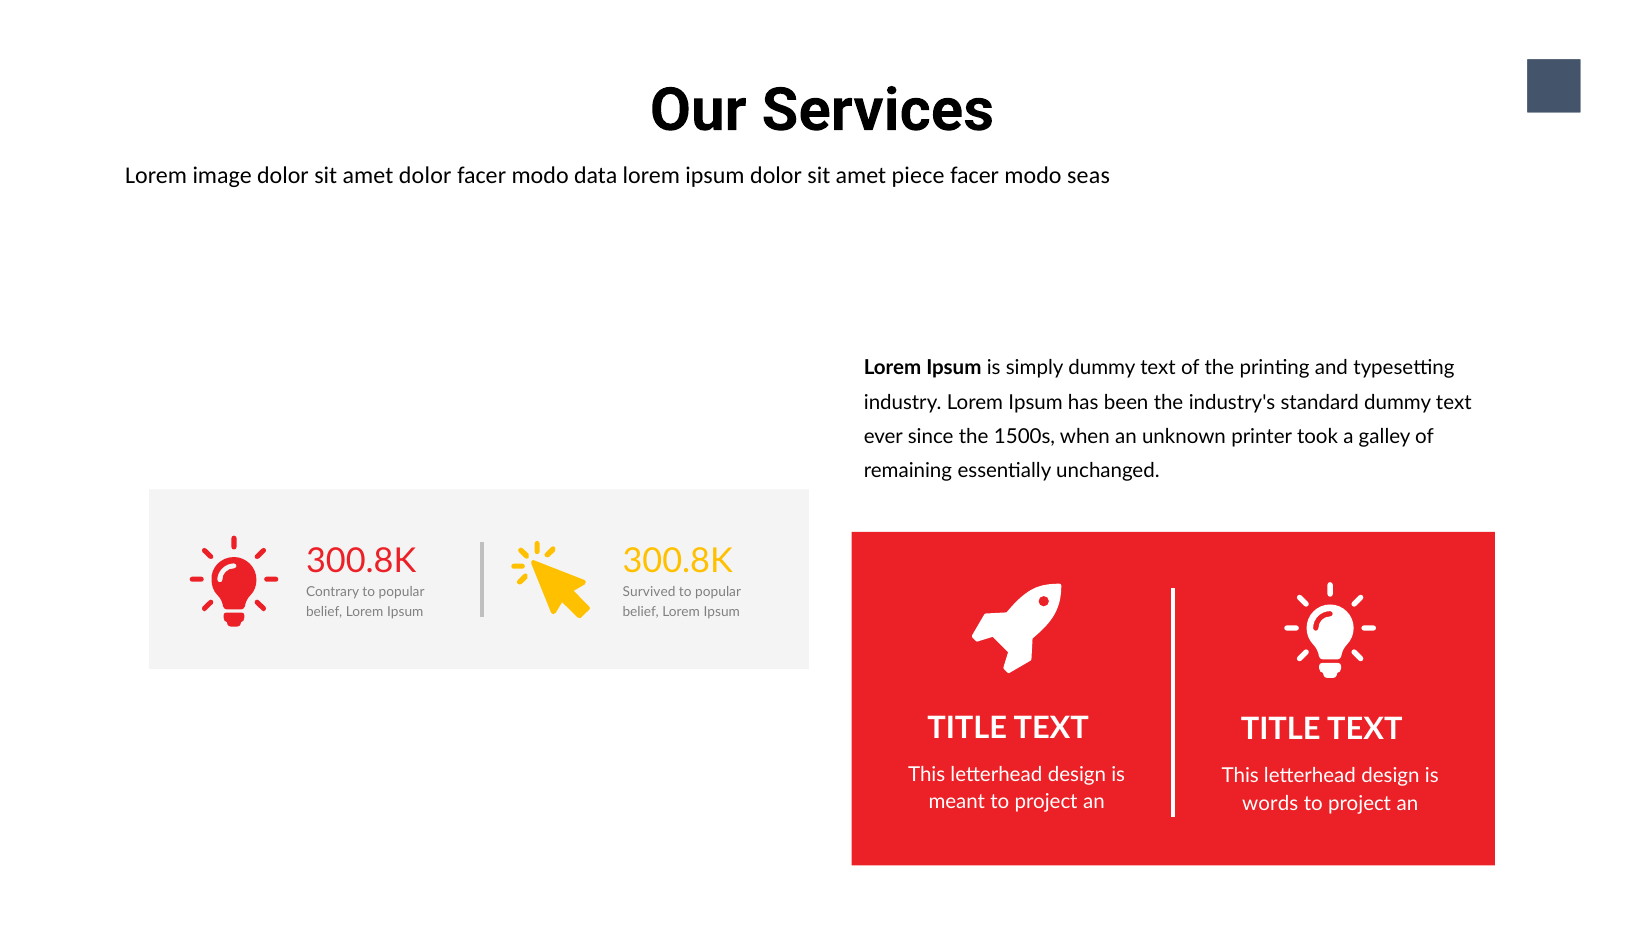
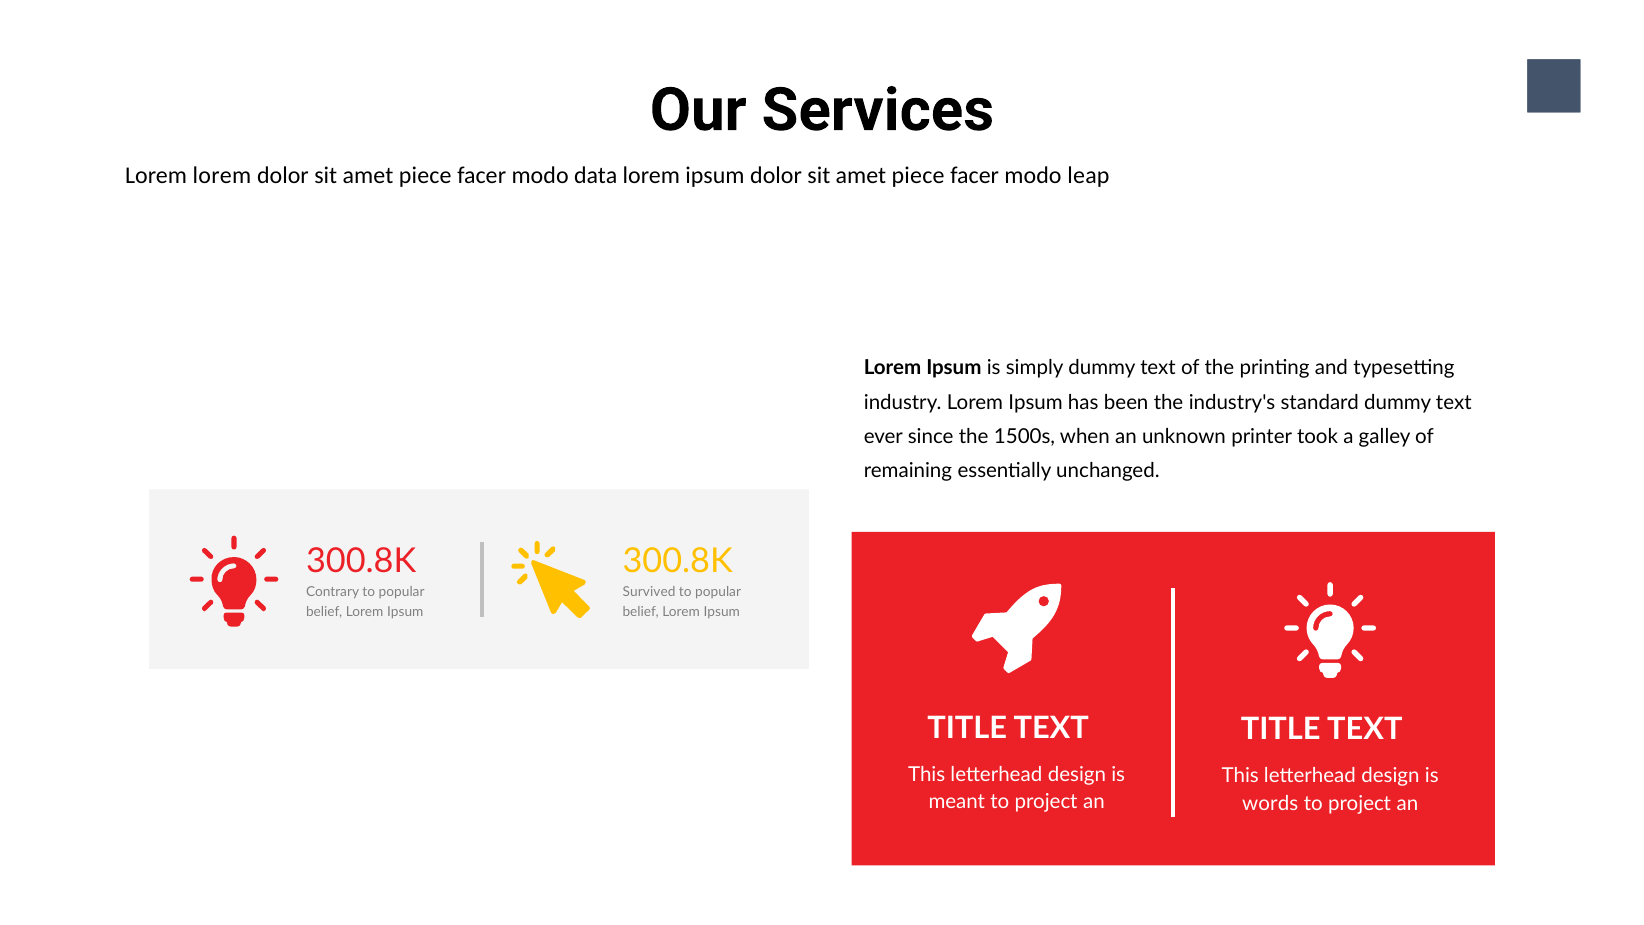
Lorem image: image -> lorem (222, 175)
dolor: dolor -> piece (425, 175)
seas: seas -> leap (1088, 175)
